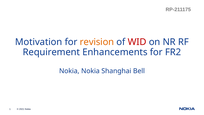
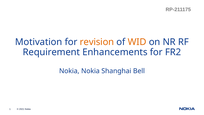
WID colour: red -> orange (137, 42)
